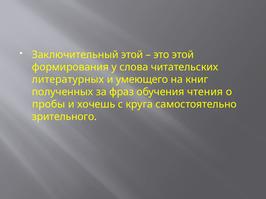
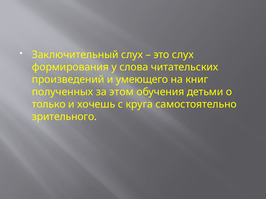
Заключительный этой: этой -> слух (132, 55)
это этой: этой -> слух (183, 55)
литературных: литературных -> произведений (68, 80)
фраз: фраз -> этом (122, 92)
чтения: чтения -> детьми (205, 92)
пробы: пробы -> только (49, 104)
